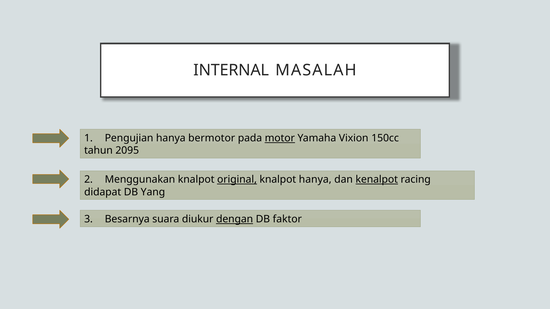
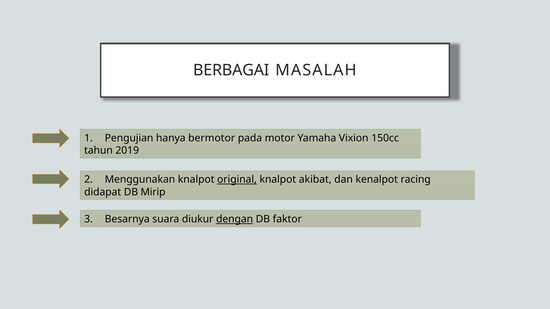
INTERNAL: INTERNAL -> BERBAGAI (231, 70)
motor underline: present -> none (280, 138)
2095: 2095 -> 2019 (127, 151)
knalpot hanya: hanya -> akibat (315, 180)
kenalpot underline: present -> none (377, 180)
Yang: Yang -> Mirip (153, 192)
